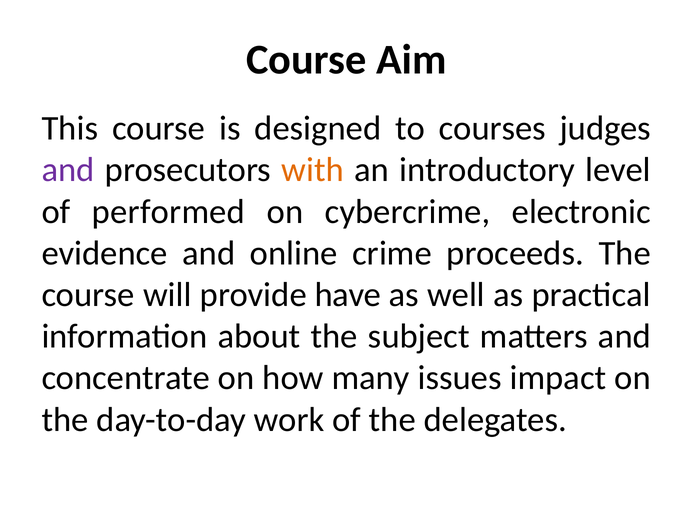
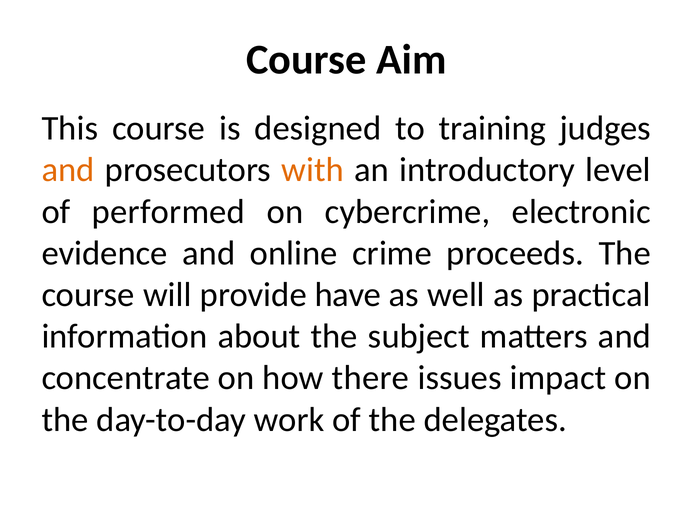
courses: courses -> training (492, 128)
and colour: purple -> orange (68, 170)
many: many -> there (370, 378)
